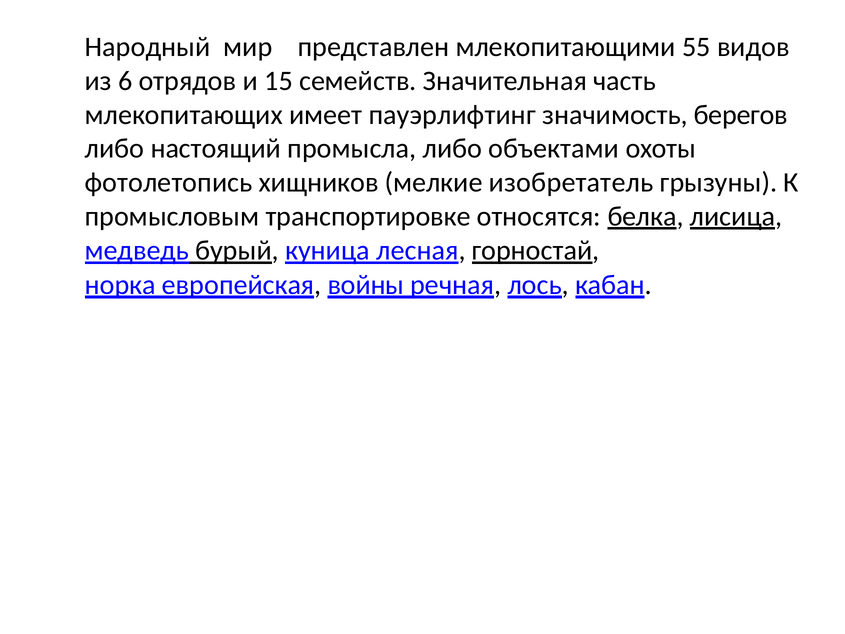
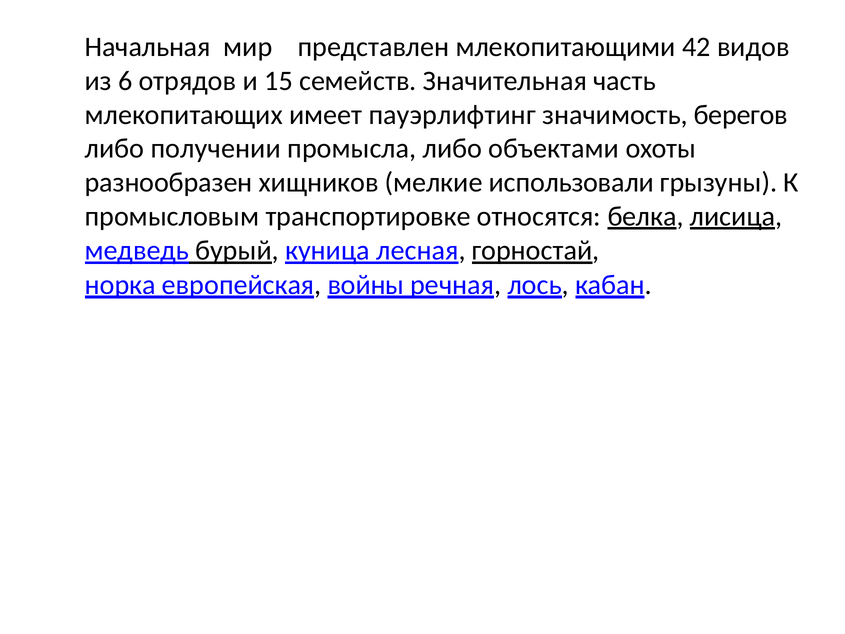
Народный: Народный -> Начальная (148, 47)
55: 55 -> 42 (696, 47)
настоящий: настоящий -> получении (216, 149)
фотолетопись: фотолетопись -> разнообразен (169, 182)
изобретатель: изобретатель -> использовали (571, 182)
